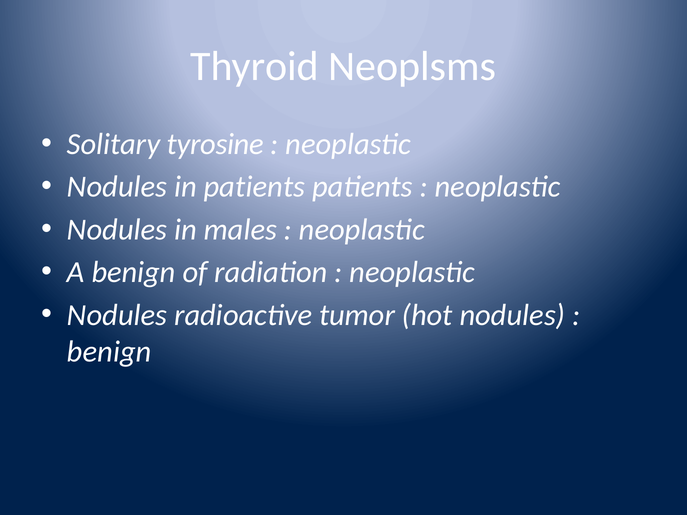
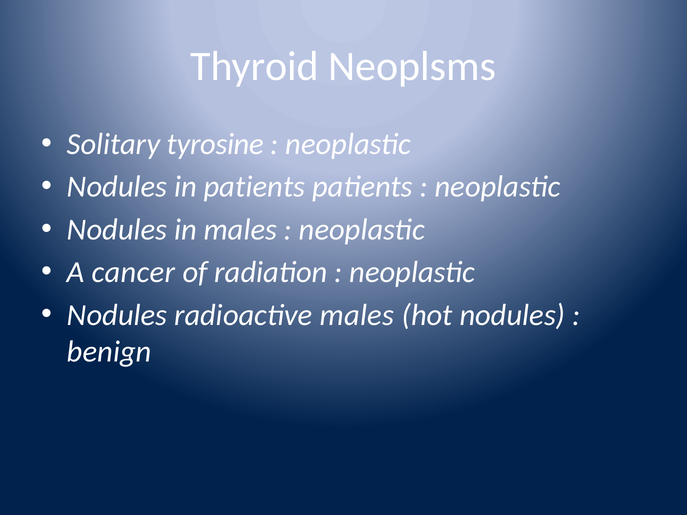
A benign: benign -> cancer (133, 272)
radioactive tumor: tumor -> males (357, 315)
